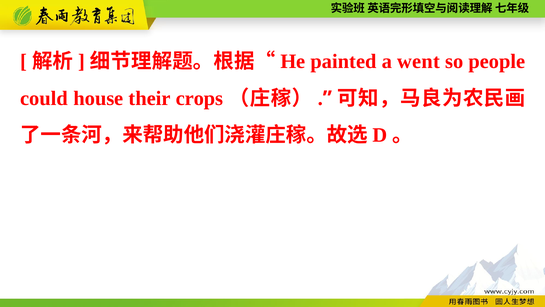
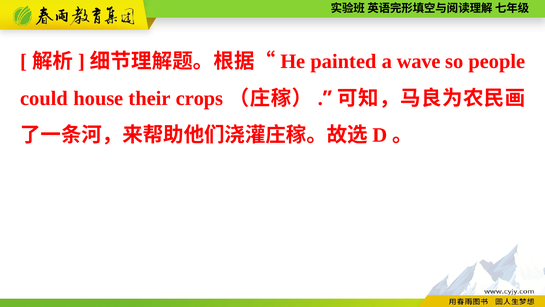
went: went -> wave (419, 61)
